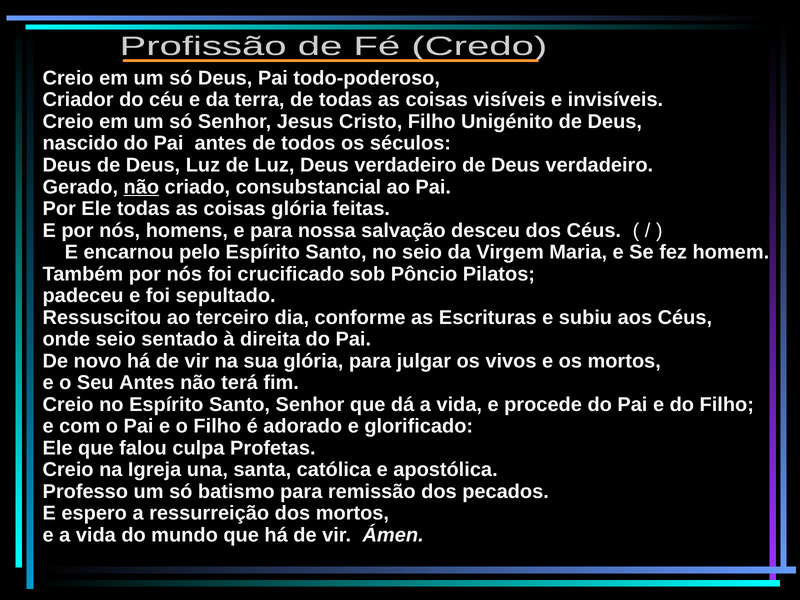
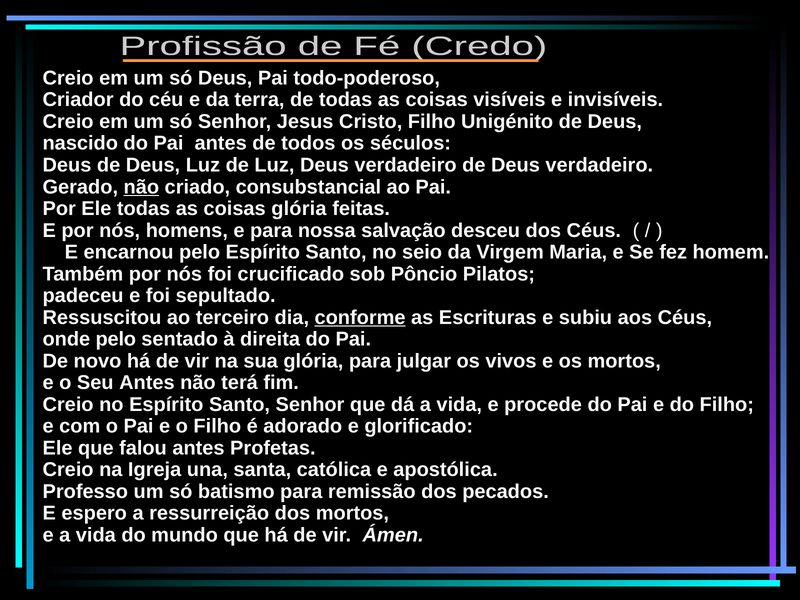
conforme underline: none -> present (360, 317)
onde seio: seio -> pelo (116, 339)
falou culpa: culpa -> antes (198, 448)
